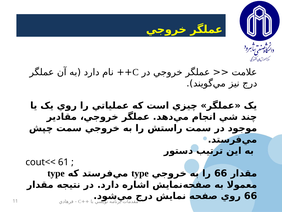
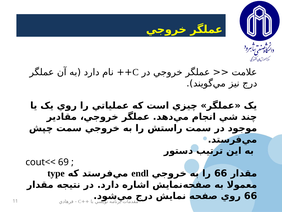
61: 61 -> 69 (63, 162)
type: type -> endl (140, 173)
